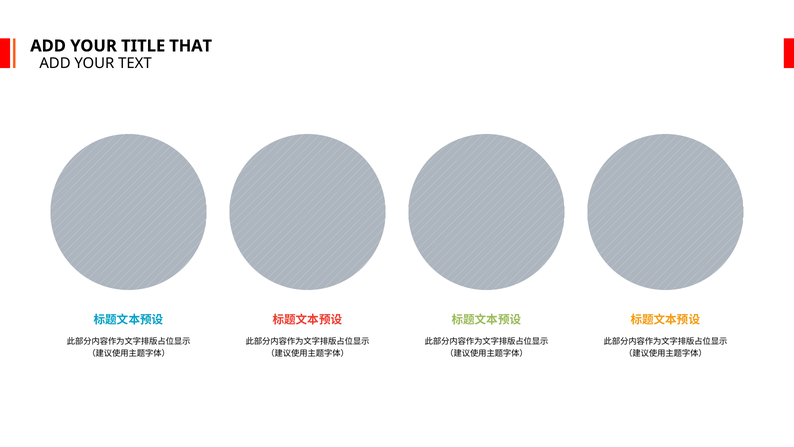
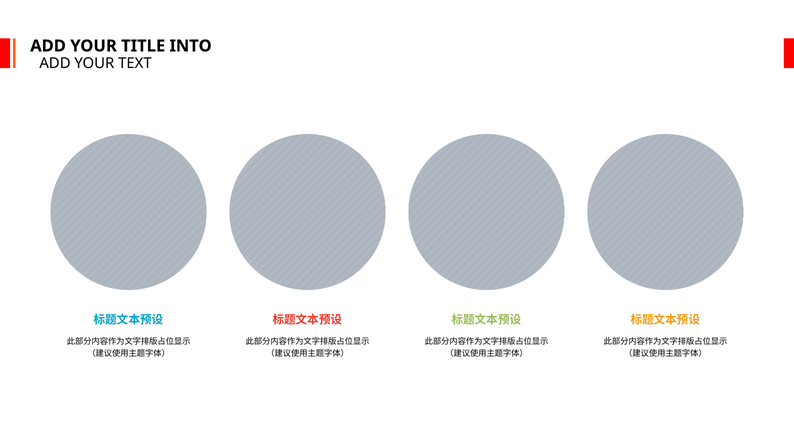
THAT: THAT -> INTO (191, 46)
